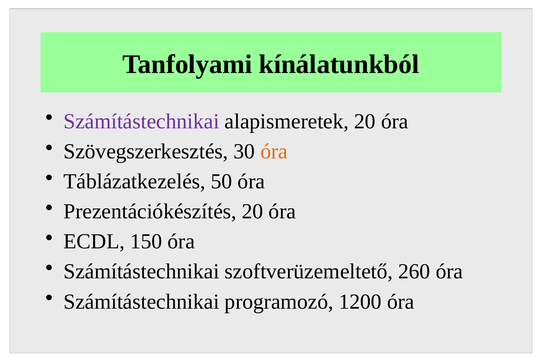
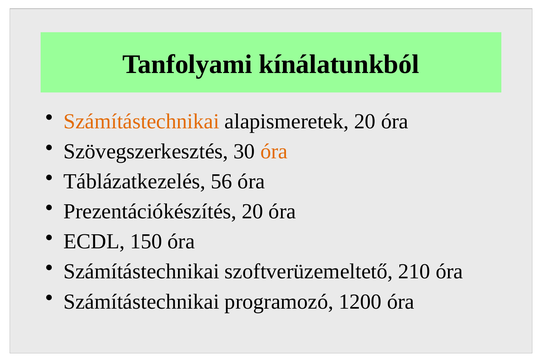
Számítástechnikai colour: purple -> orange (141, 121)
50: 50 -> 56 (222, 181)
260: 260 -> 210 (414, 271)
